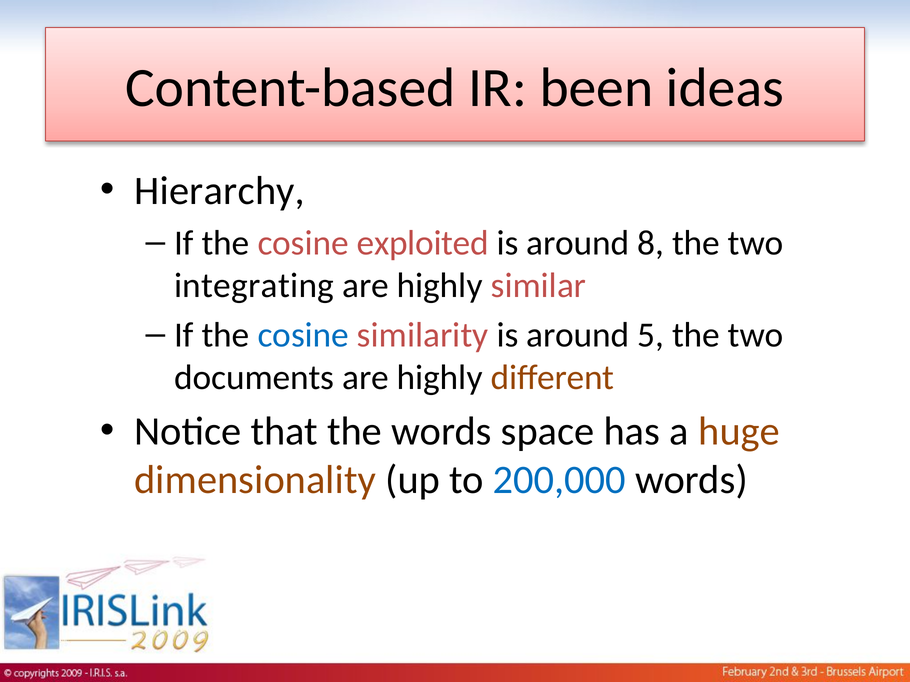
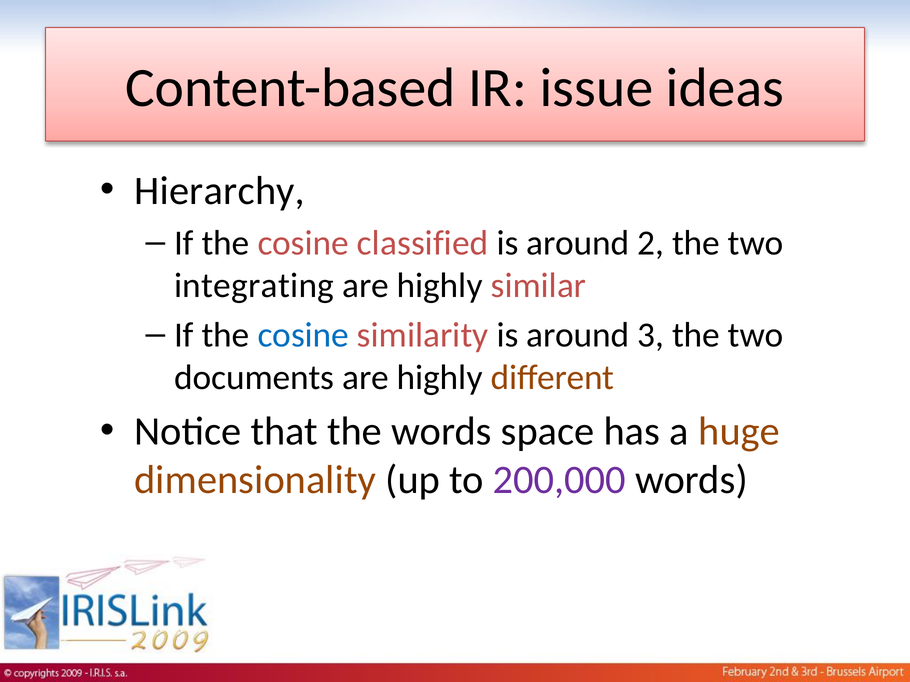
been: been -> issue (596, 88)
exploited: exploited -> classified (423, 243)
8: 8 -> 2 (651, 243)
5: 5 -> 3 (651, 335)
200,000 colour: blue -> purple (559, 480)
